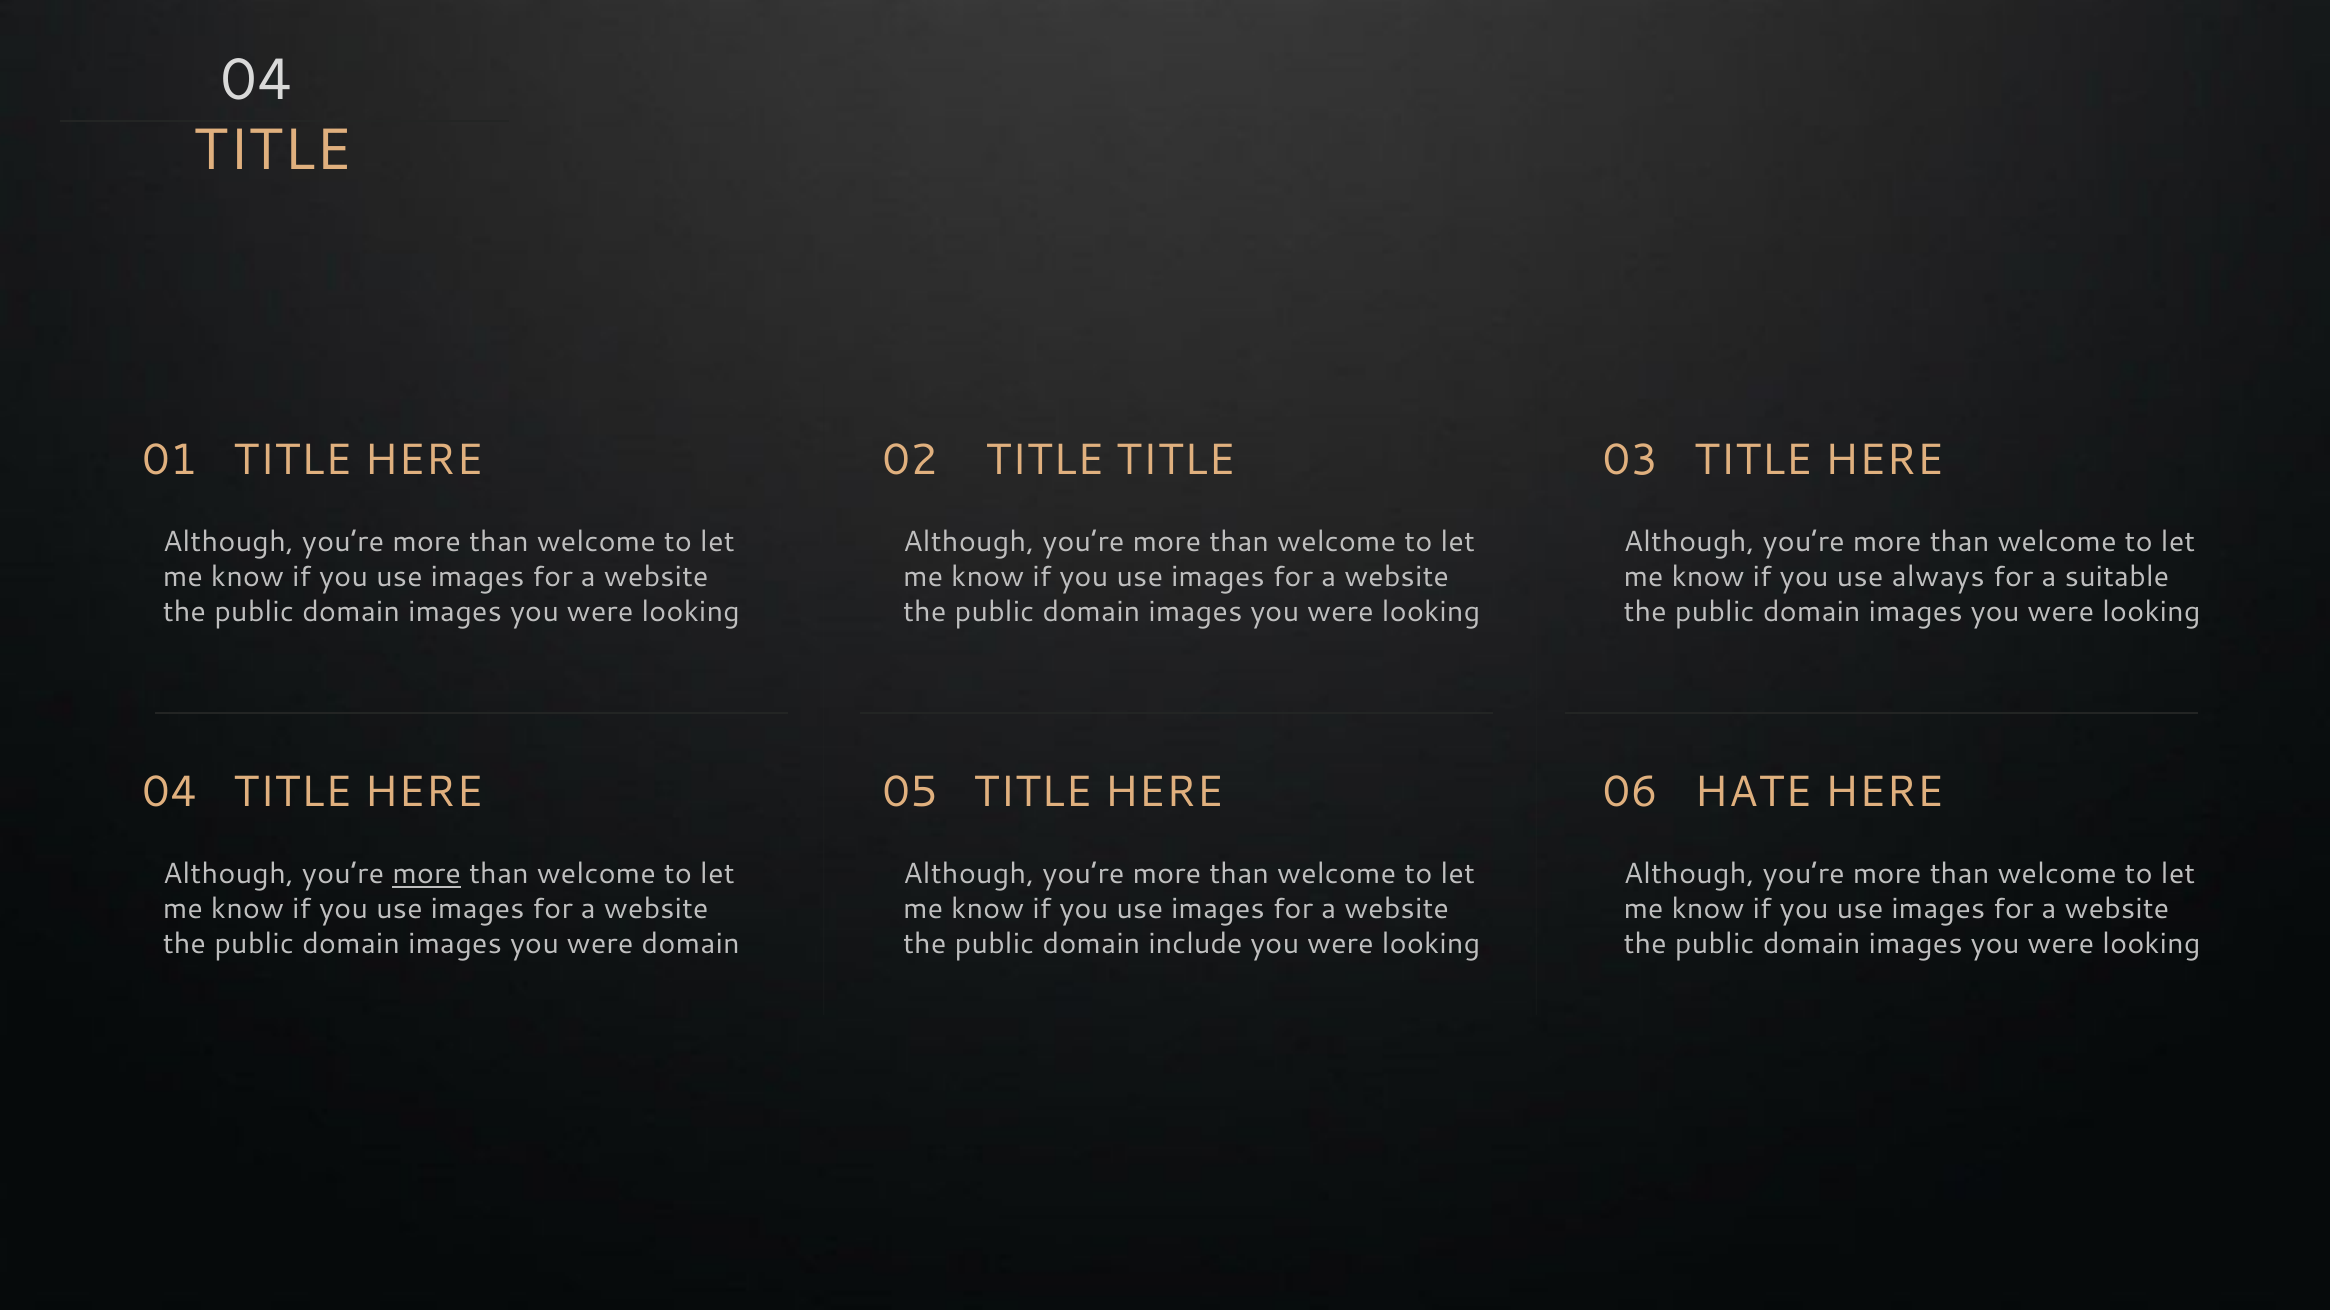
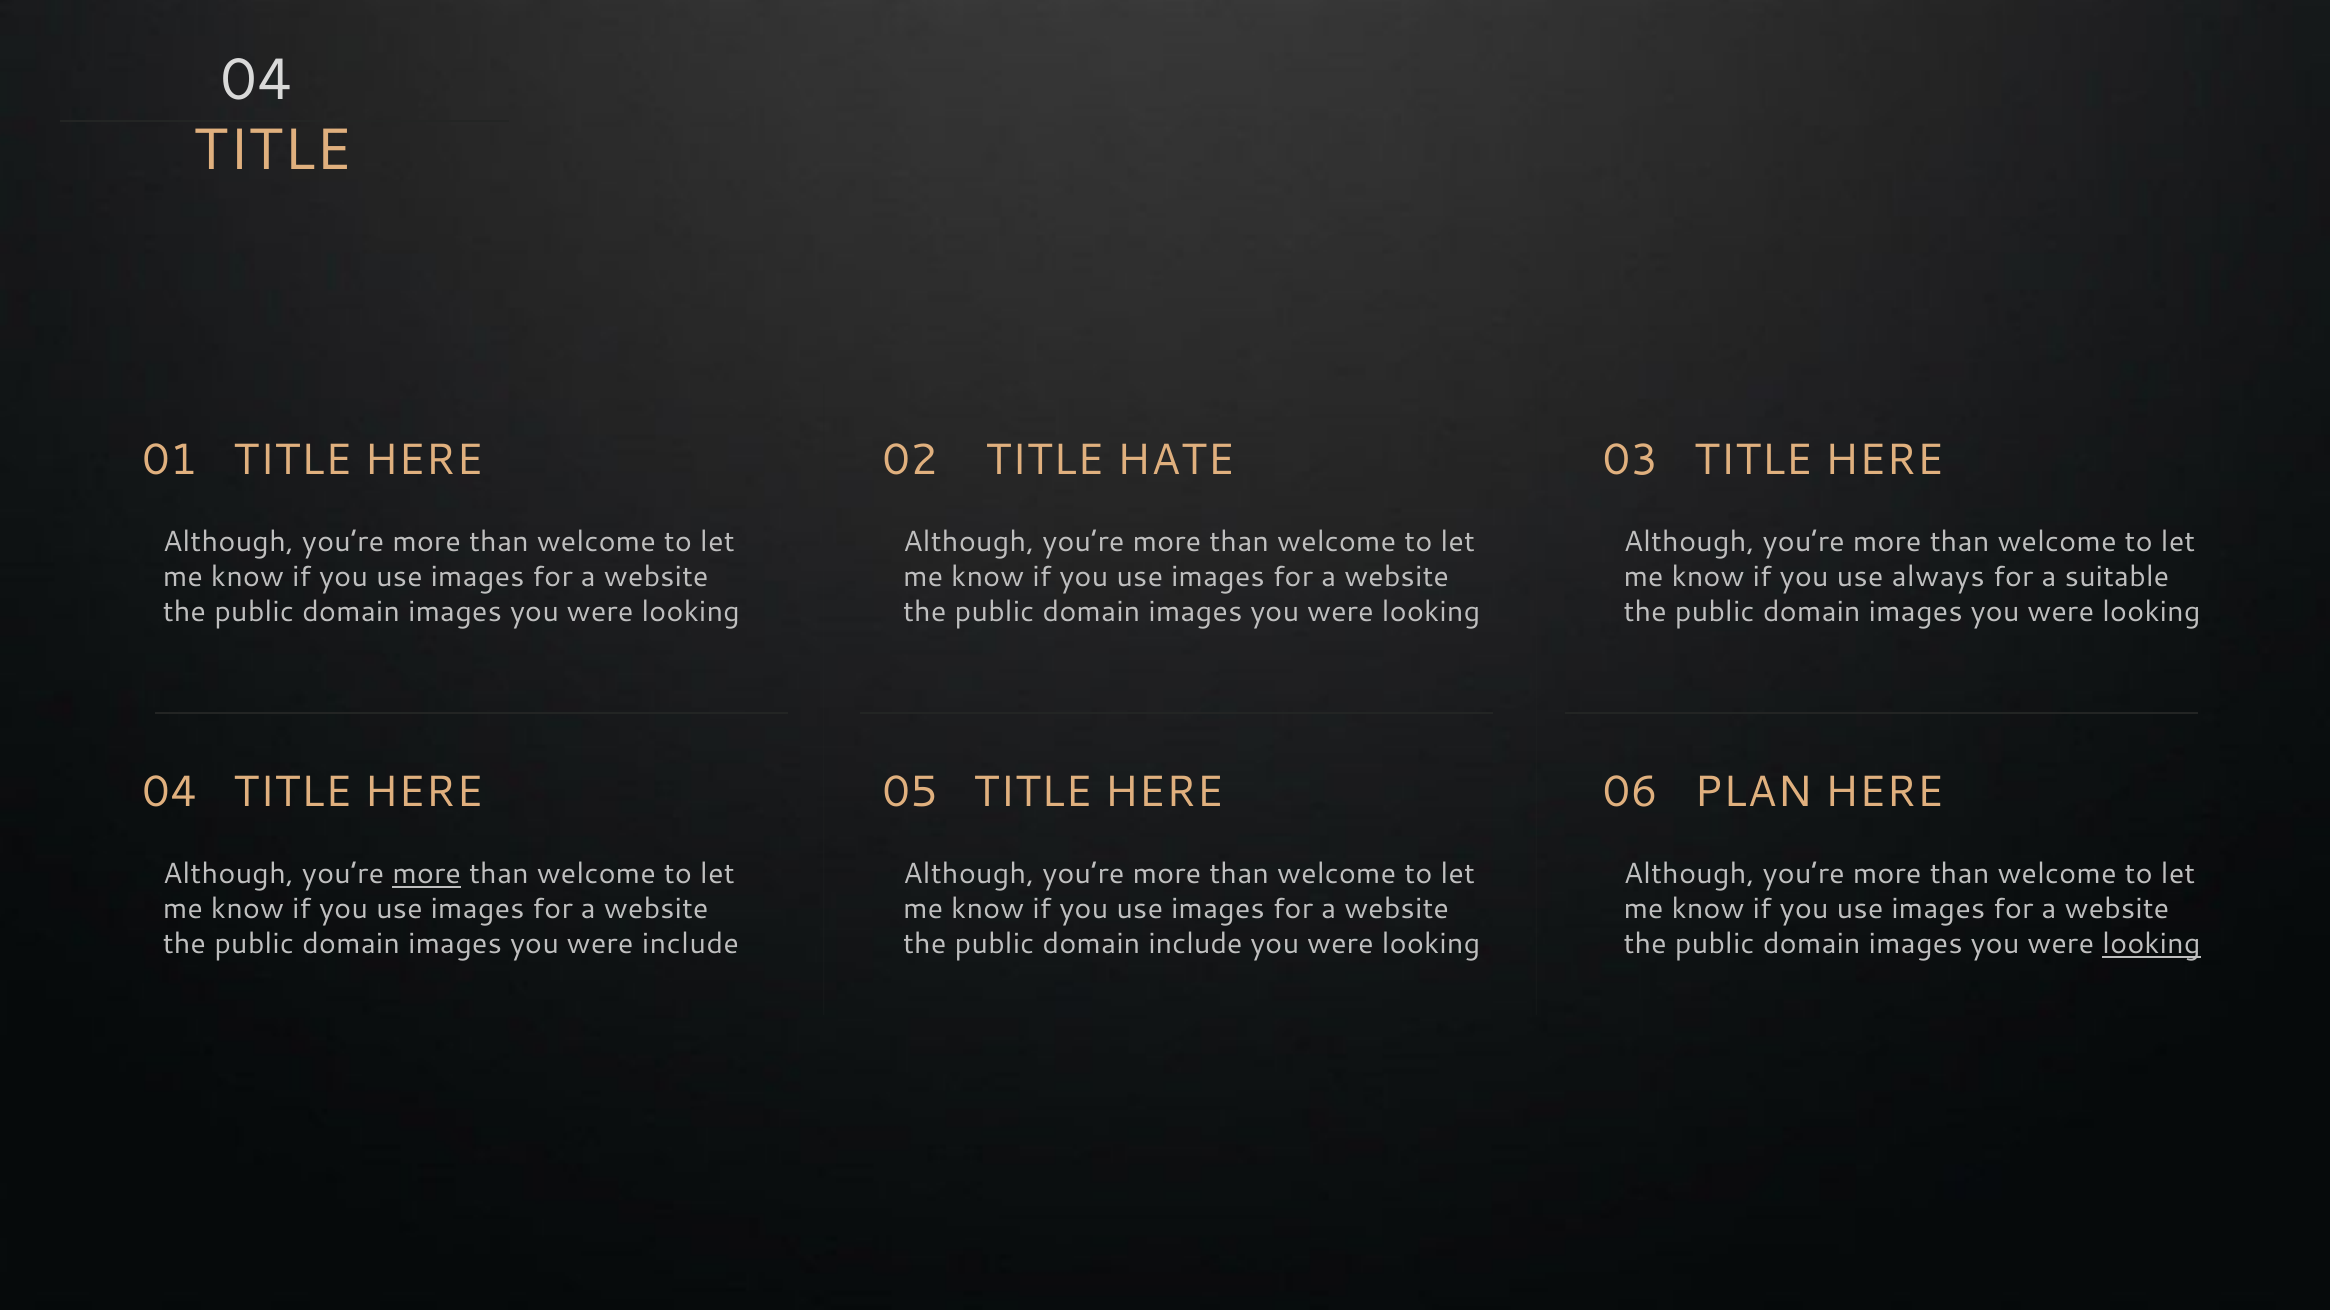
TITLE TITLE: TITLE -> HATE (1175, 460)
HATE: HATE -> PLAN (1753, 792)
were domain: domain -> include (690, 945)
looking underline: none -> present (2151, 945)
